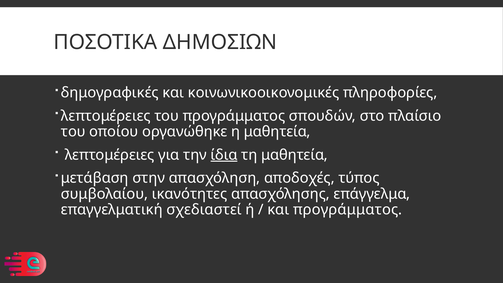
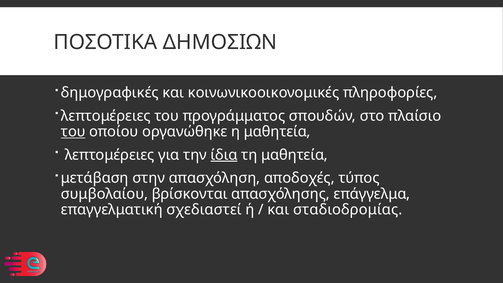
του underline: none -> present (73, 132)
ικανότητες: ικανότητες -> βρίσκονται (190, 194)
και προγράμματος: προγράμματος -> σταδιοδρομίας (348, 210)
